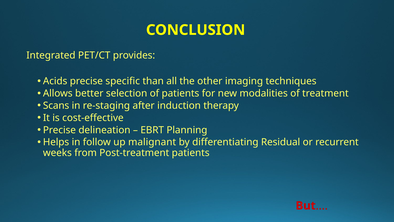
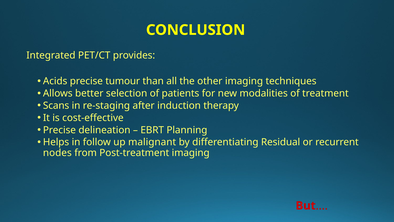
specific: specific -> tumour (123, 81)
weeks: weeks -> nodes (57, 153)
Post-treatment patients: patients -> imaging (191, 153)
